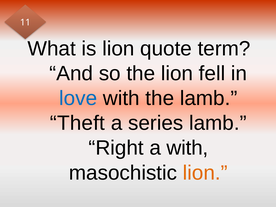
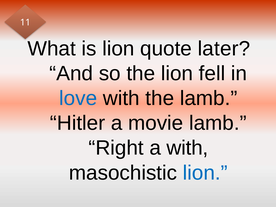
term: term -> later (224, 49)
Theft: Theft -> Hitler (78, 123)
series: series -> movie (156, 123)
lion colour: orange -> blue (205, 173)
